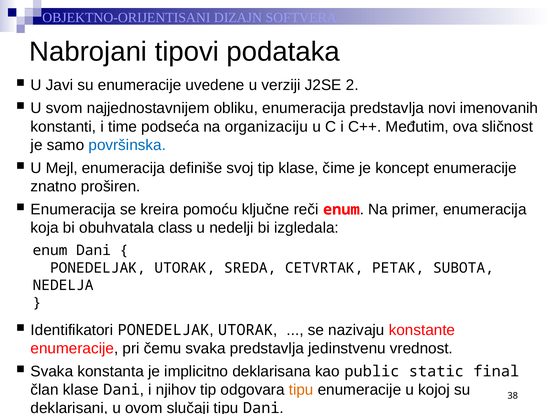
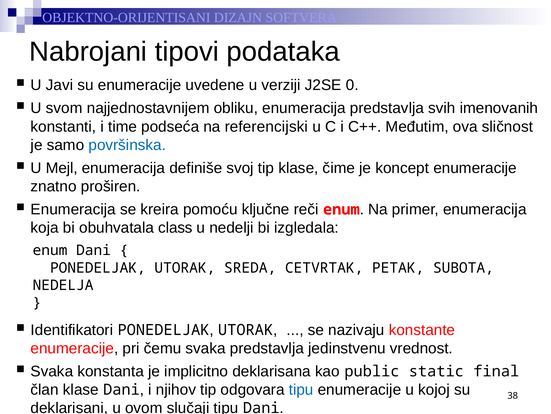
2: 2 -> 0 (352, 85)
novi: novi -> svih (442, 108)
organizaciju: organizaciju -> referencijski (266, 126)
tipu colour: orange -> blue (301, 389)
